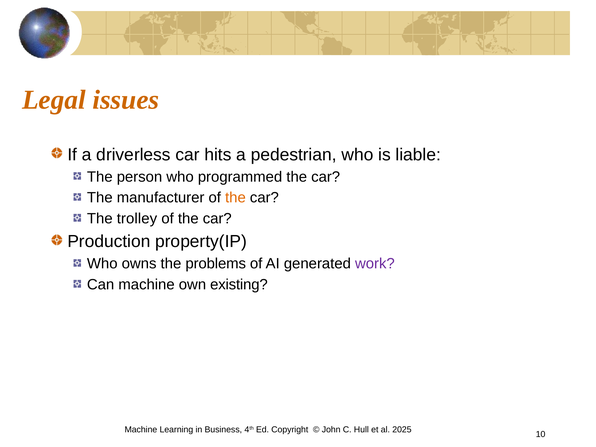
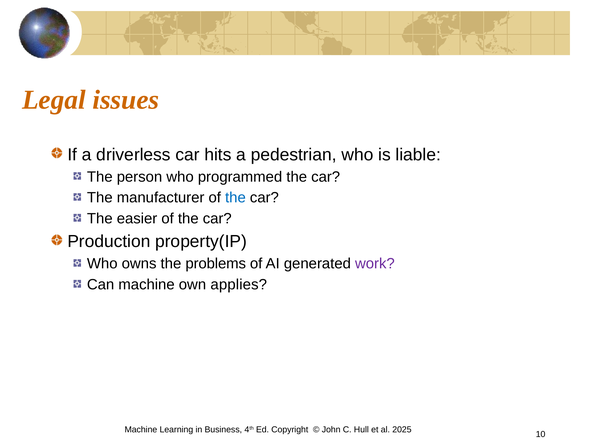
the colour: orange -> blue (235, 198)
trolley: trolley -> easier (137, 219)
existing: existing -> applies (239, 285)
